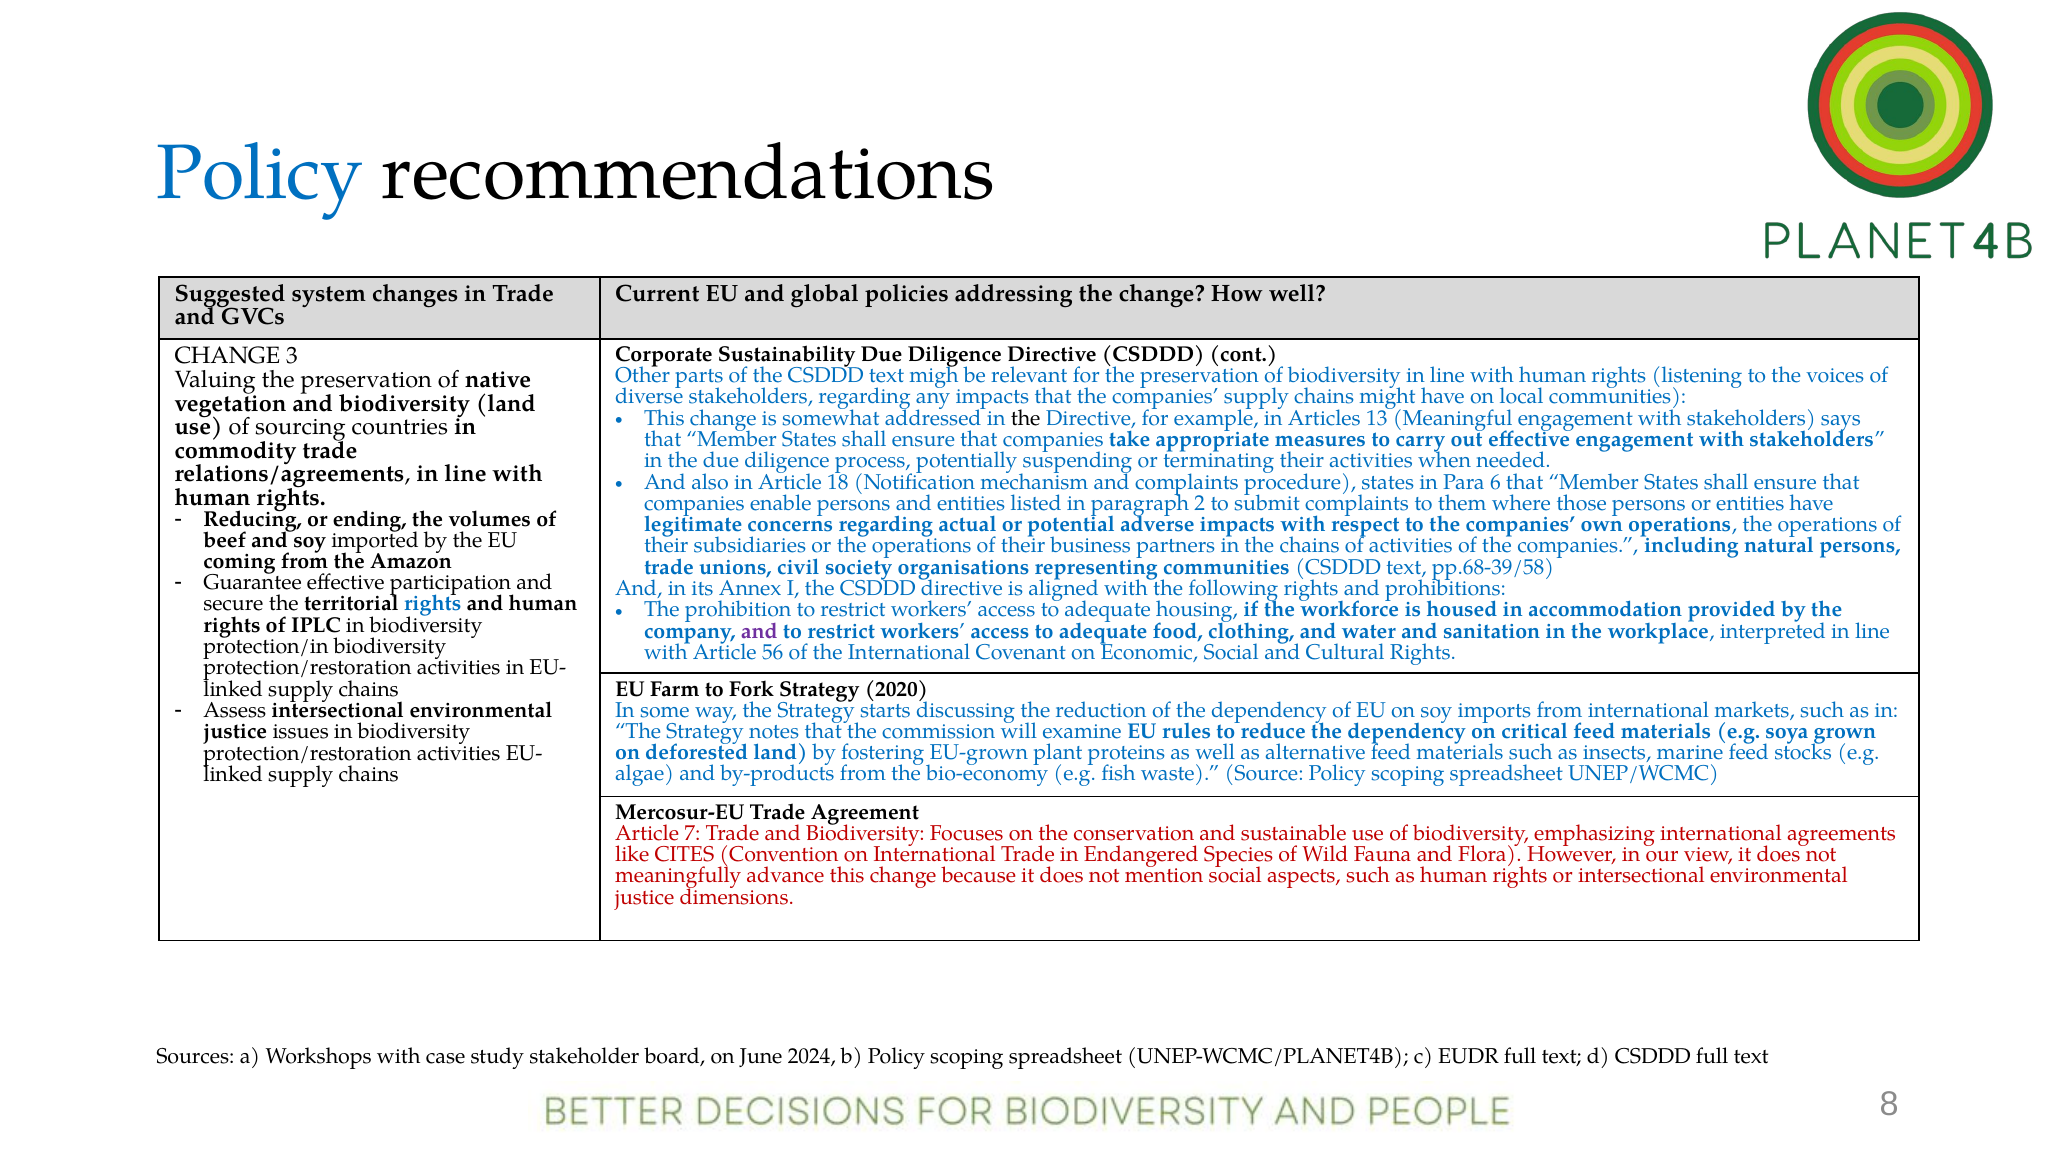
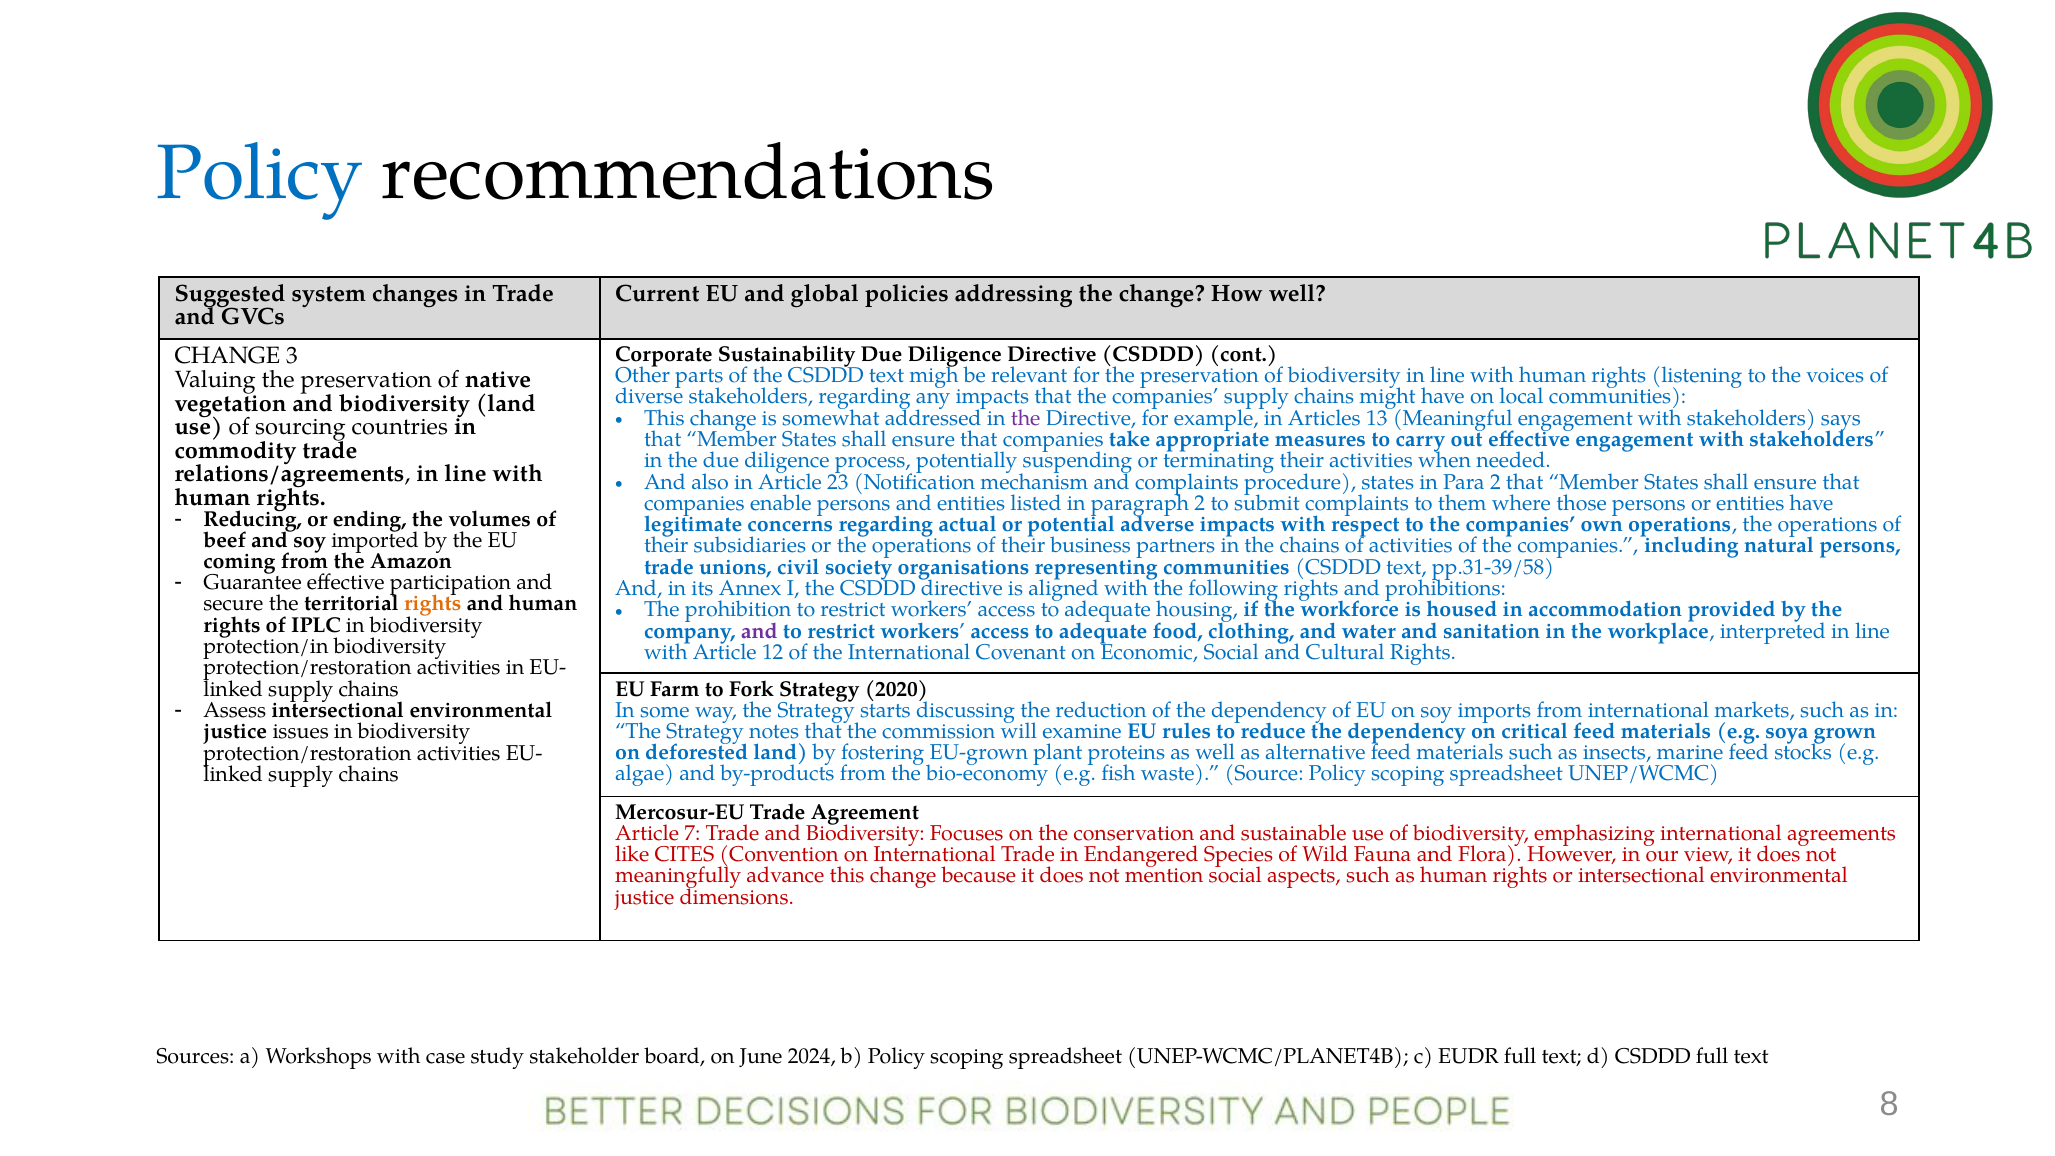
the colour: black -> purple (1026, 418)
18: 18 -> 23 (838, 482)
Para 6: 6 -> 2 (1495, 482)
pp.68-39/58: pp.68-39/58 -> pp.31-39/58 (1493, 567)
rights colour: blue -> orange (433, 604)
56: 56 -> 12 (773, 652)
